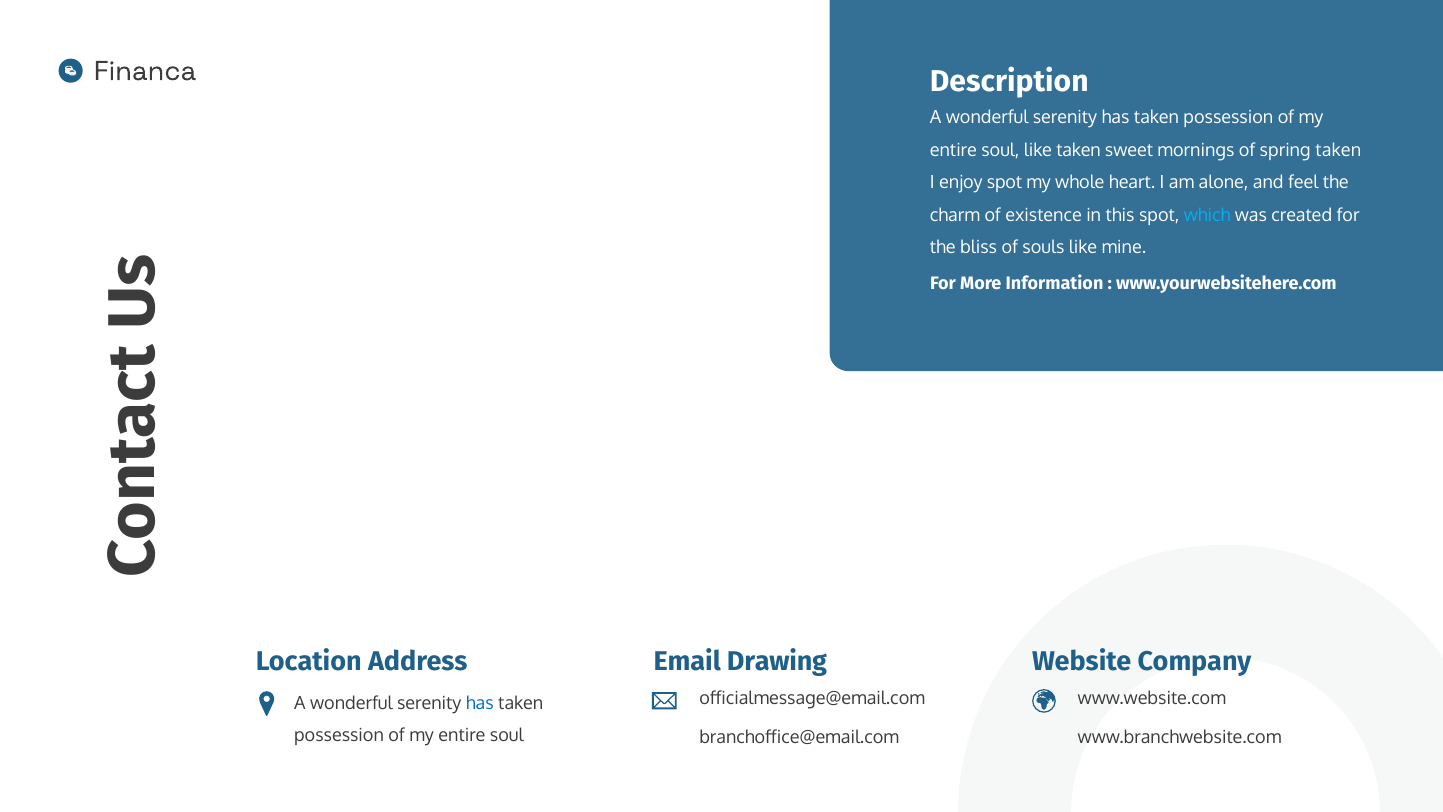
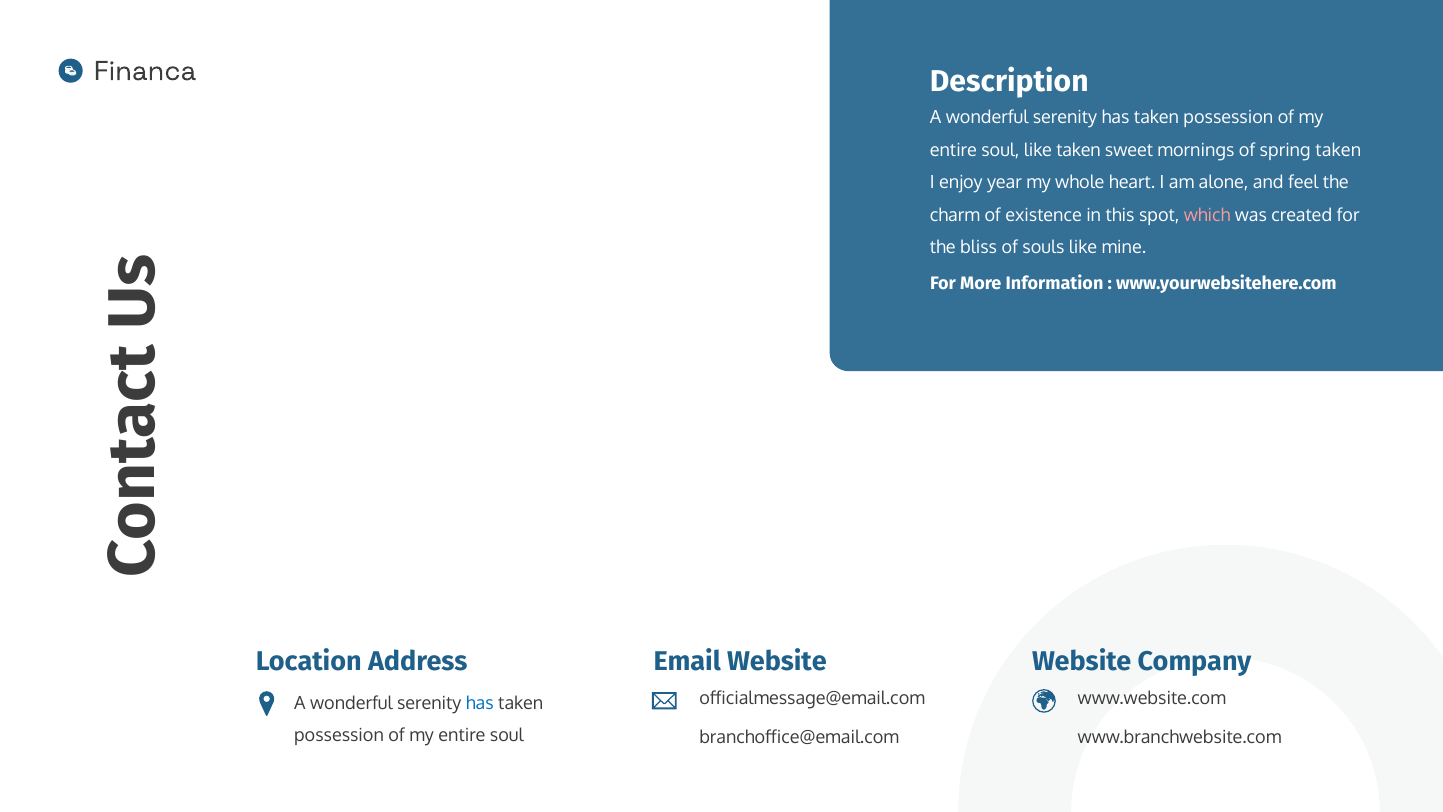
enjoy spot: spot -> year (1004, 183)
which colour: light blue -> pink (1207, 215)
Email Drawing: Drawing -> Website (777, 661)
